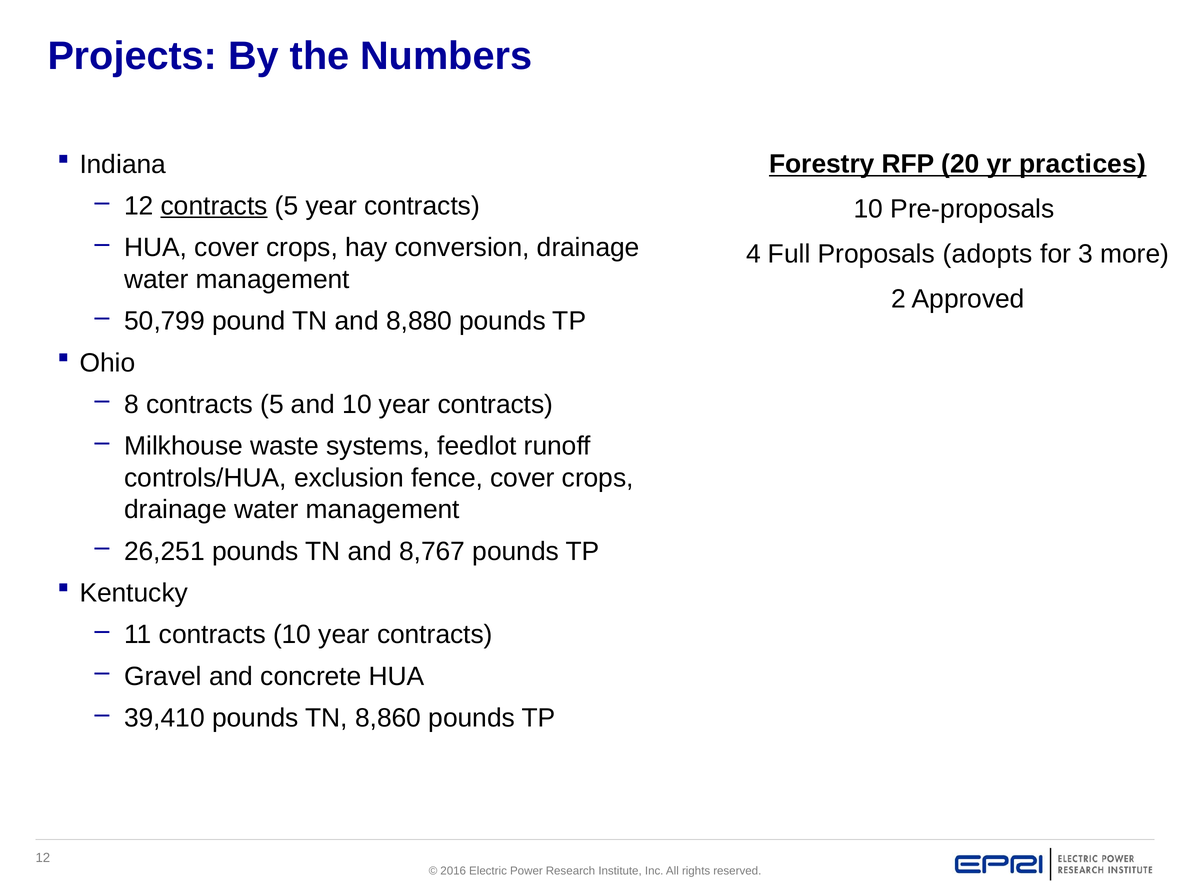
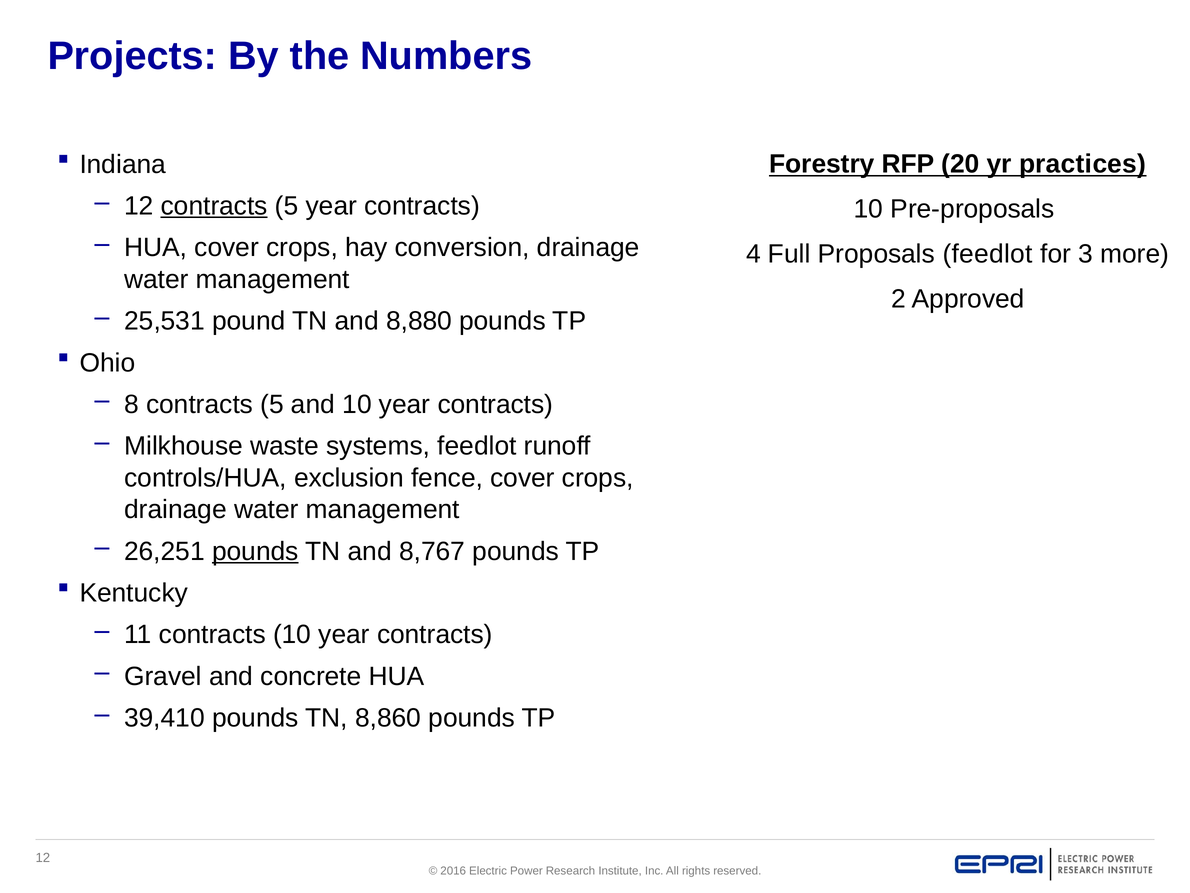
Proposals adopts: adopts -> feedlot (987, 254)
50,799: 50,799 -> 25,531 (165, 321)
pounds underline: none -> present (255, 551)
